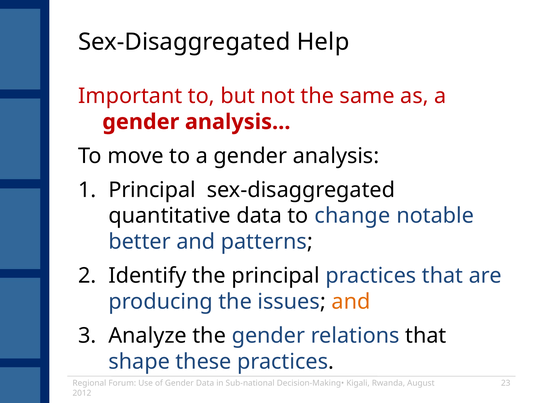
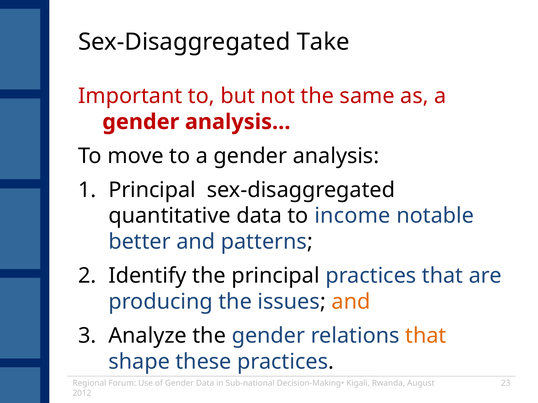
Help: Help -> Take (323, 42)
change: change -> income (352, 216)
that colour: black -> orange (426, 336)
